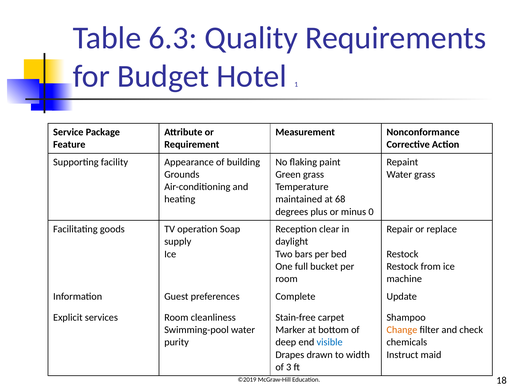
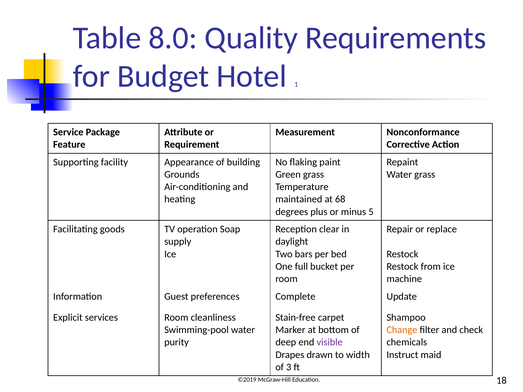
6.3: 6.3 -> 8.0 (173, 38)
0: 0 -> 5 (371, 212)
visible colour: blue -> purple (330, 343)
